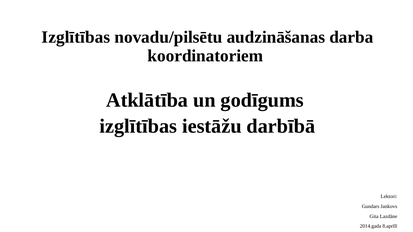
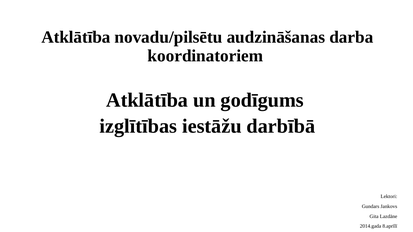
Izglītības: Izglītības -> Atklātība (76, 37)
